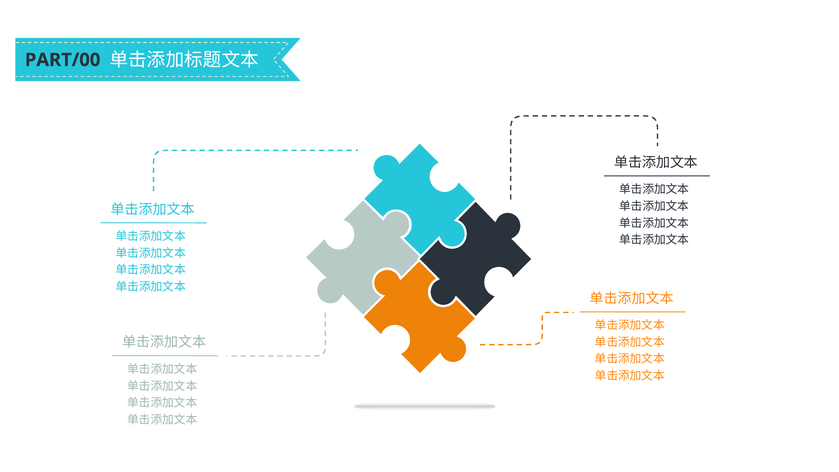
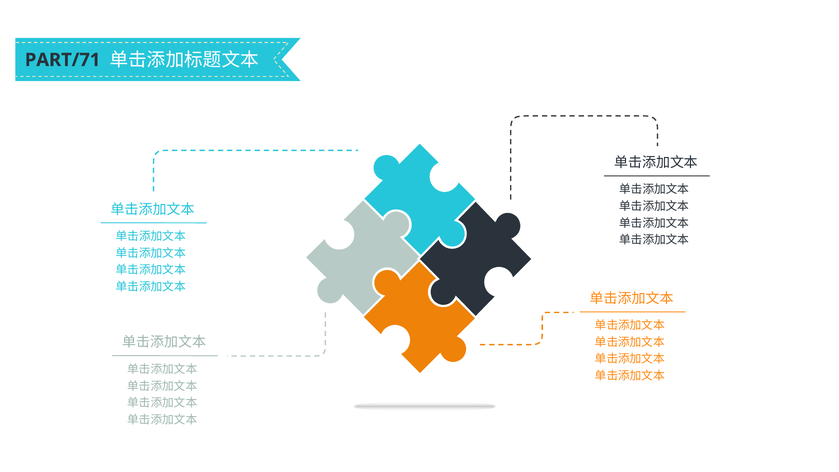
PART/00: PART/00 -> PART/71 (63, 60)
